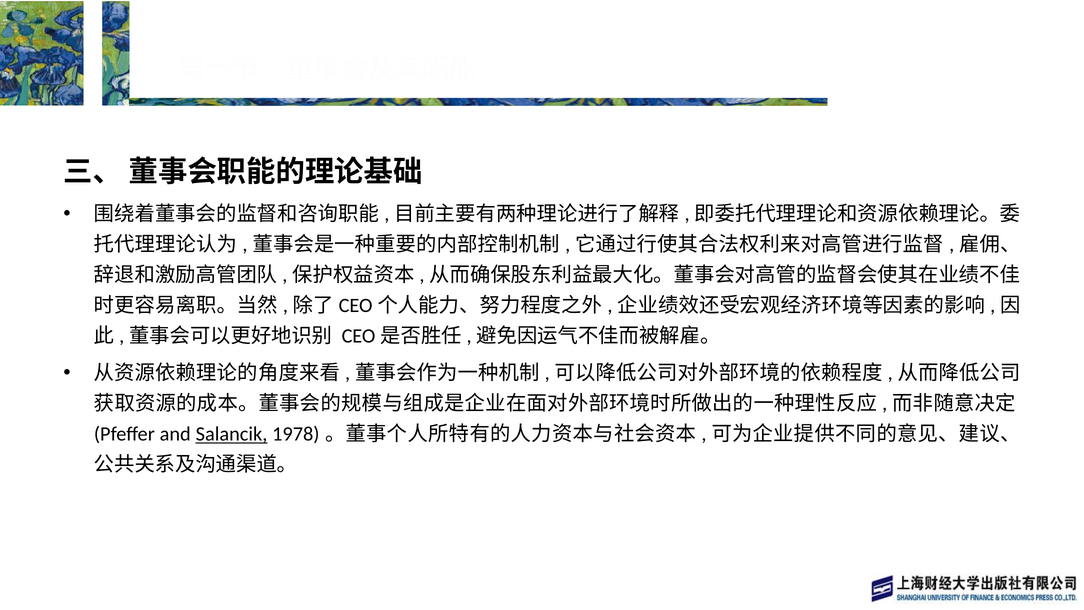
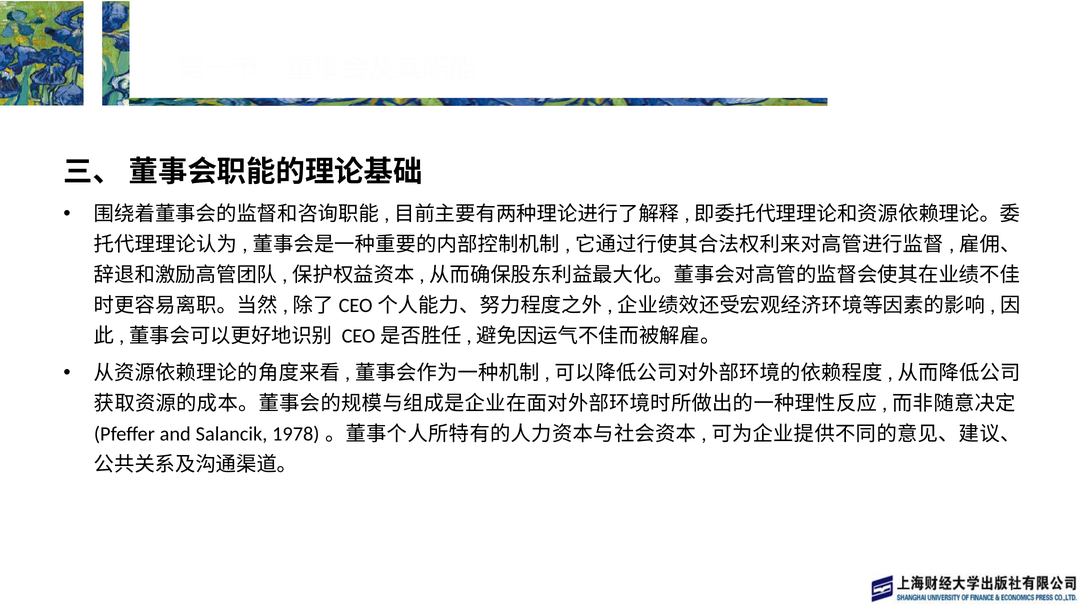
Salancik underline: present -> none (232, 434)
